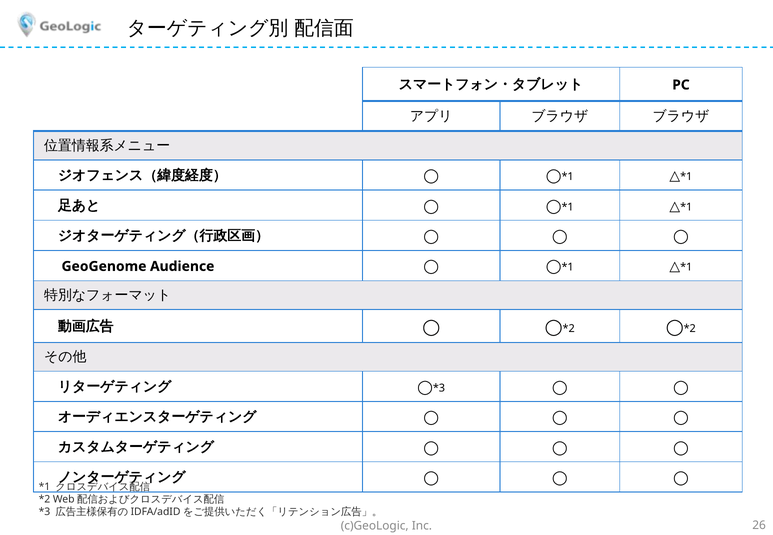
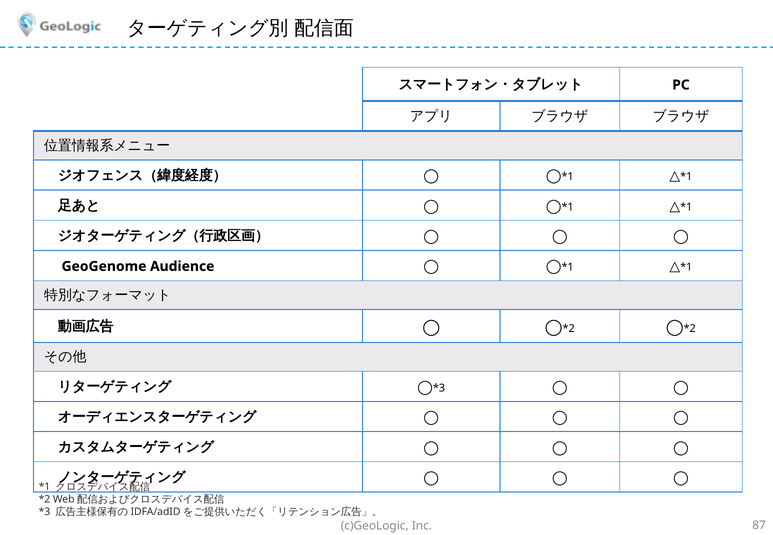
26: 26 -> 87 (759, 525)
